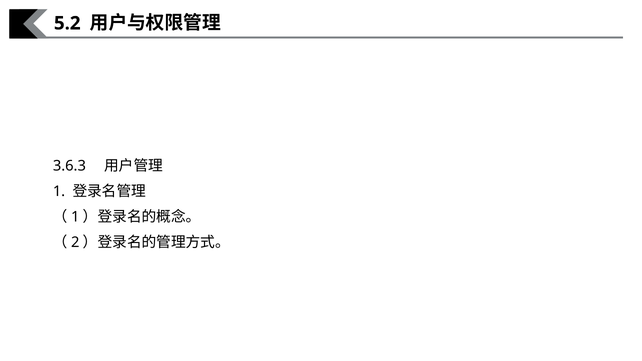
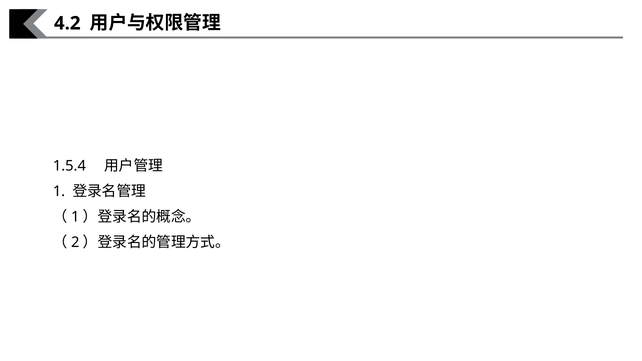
5.2: 5.2 -> 4.2 (67, 23)
3.6.3: 3.6.3 -> 1.5.4 (69, 166)
